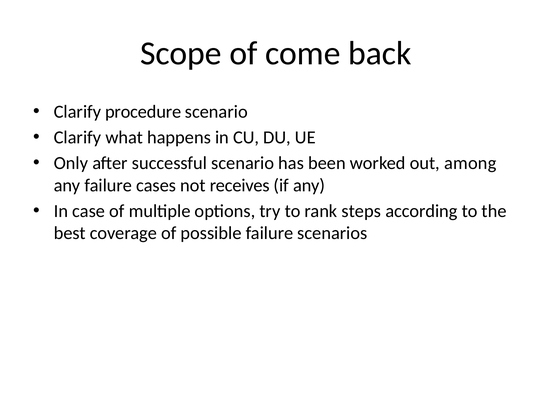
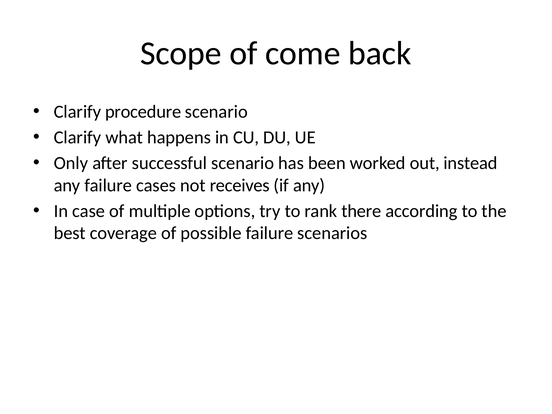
among: among -> instead (470, 163)
steps: steps -> there (361, 211)
